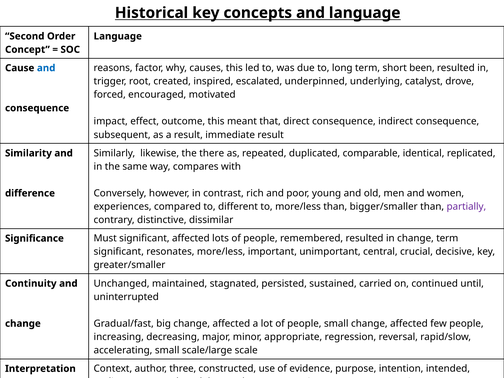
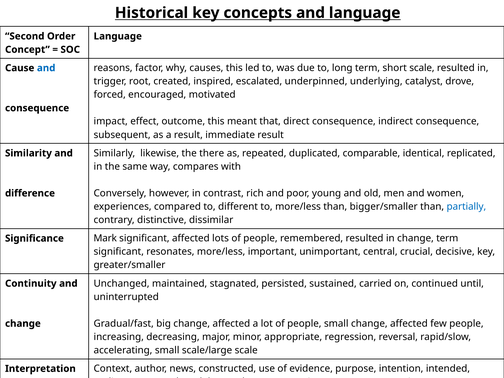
short been: been -> scale (422, 68)
partially colour: purple -> blue (466, 207)
Must: Must -> Mark (105, 238)
three: three -> news (183, 369)
